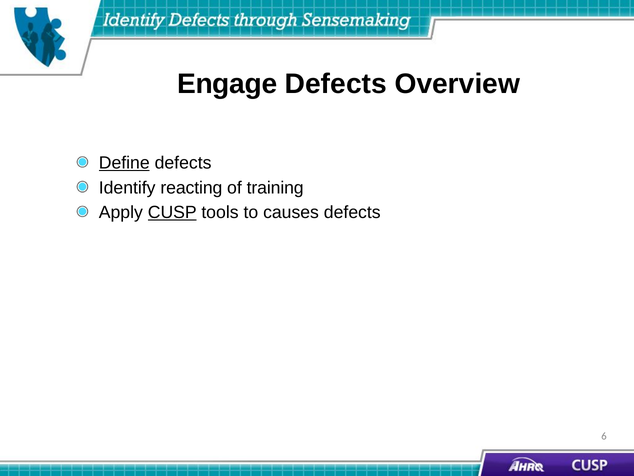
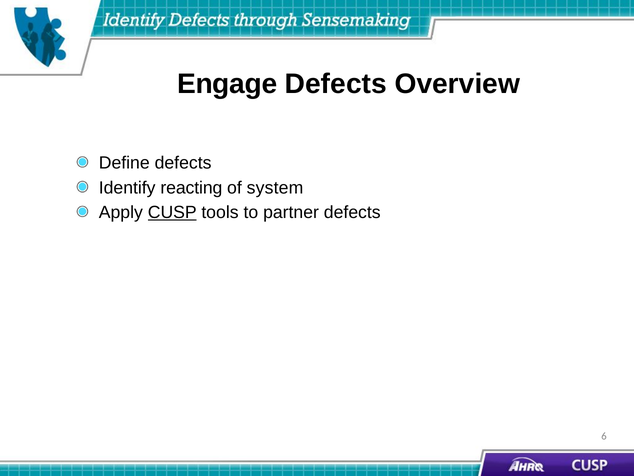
Define underline: present -> none (124, 163)
training: training -> system (275, 188)
causes: causes -> partner (291, 212)
